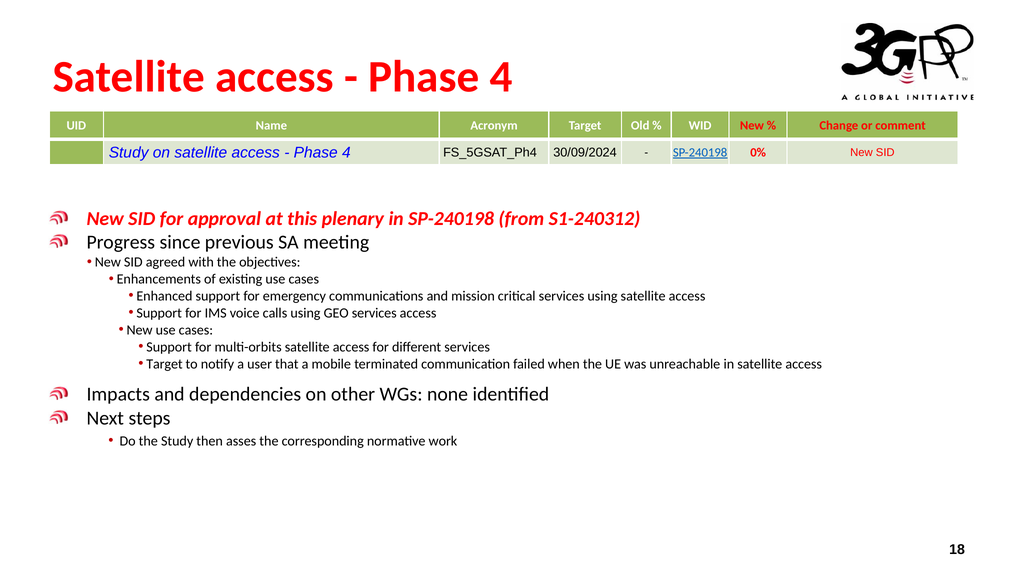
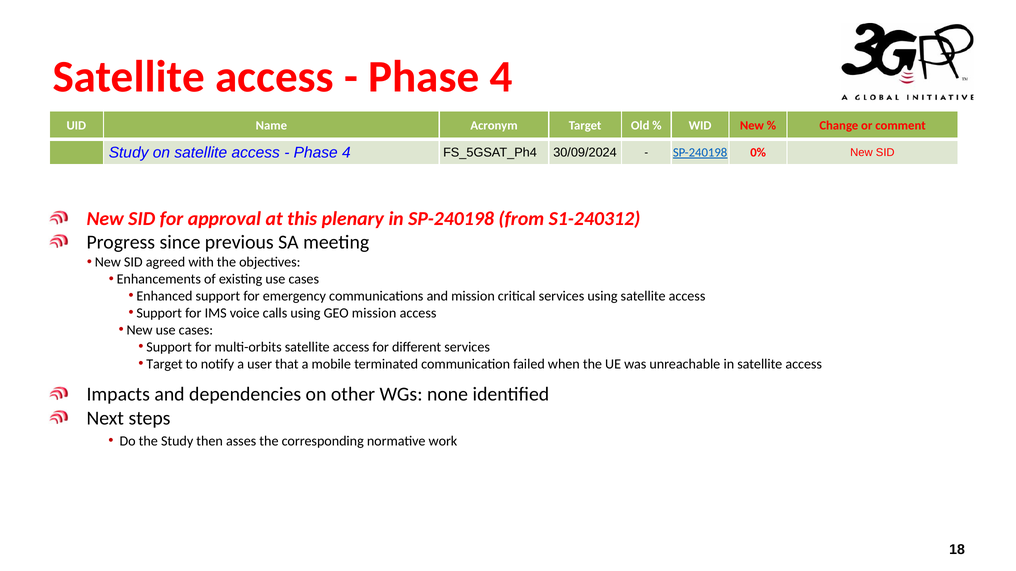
GEO services: services -> mission (374, 313)
